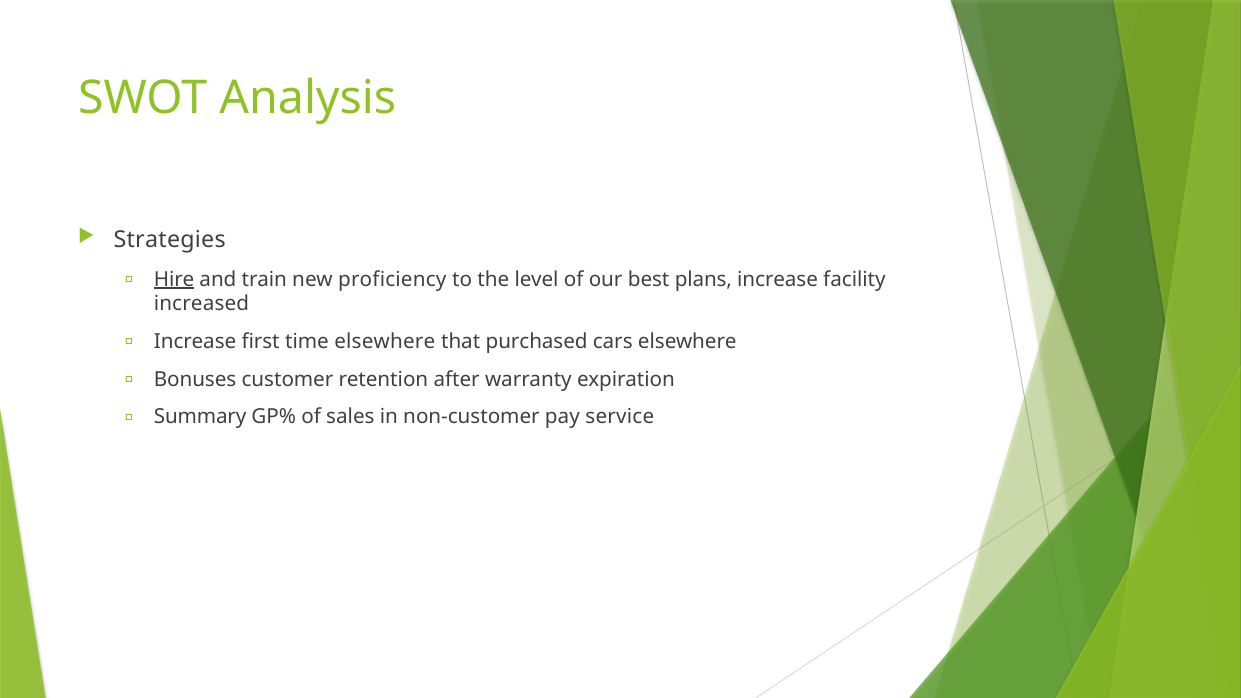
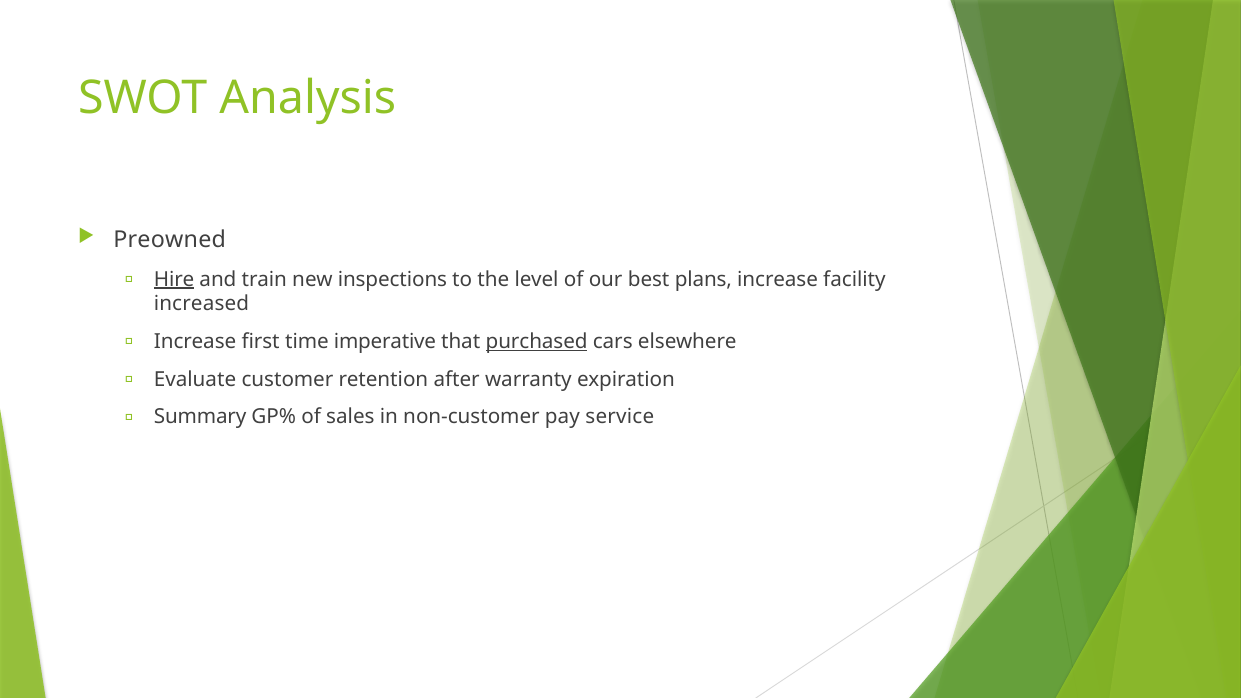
Strategies: Strategies -> Preowned (170, 240)
proficiency: proficiency -> inspections (392, 279)
time elsewhere: elsewhere -> imperative (385, 342)
purchased underline: none -> present (537, 342)
Bonuses: Bonuses -> Evaluate (195, 379)
